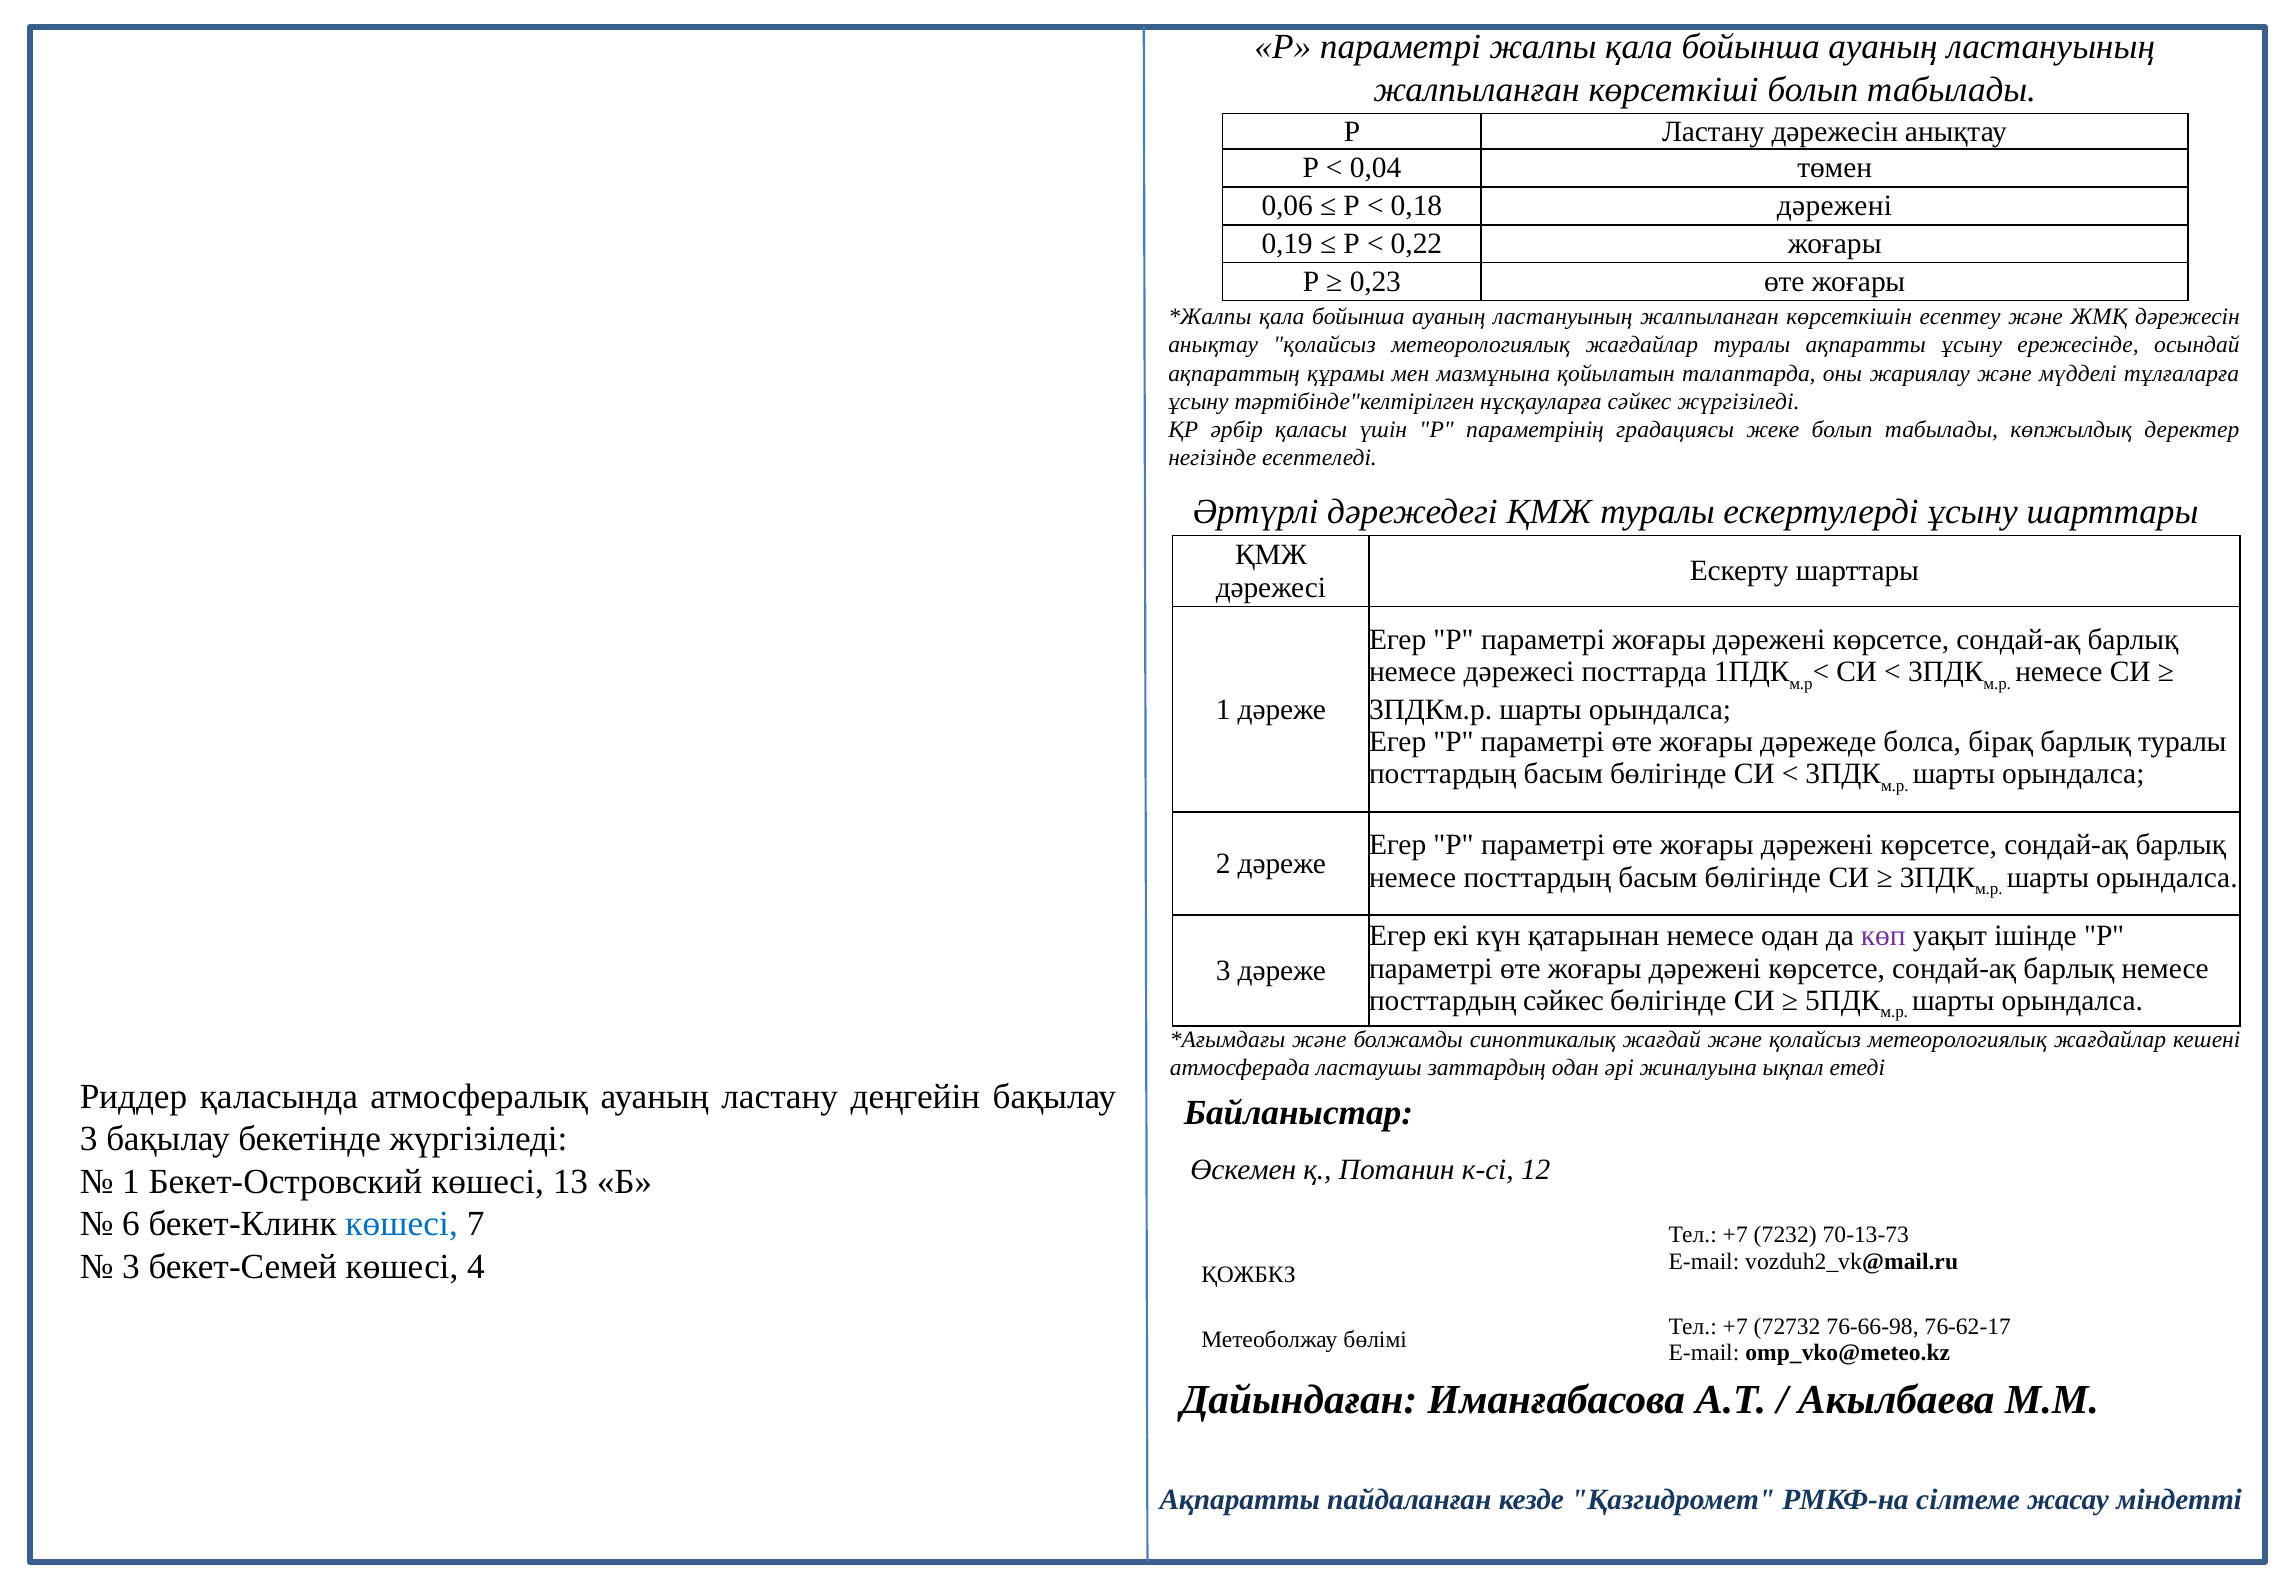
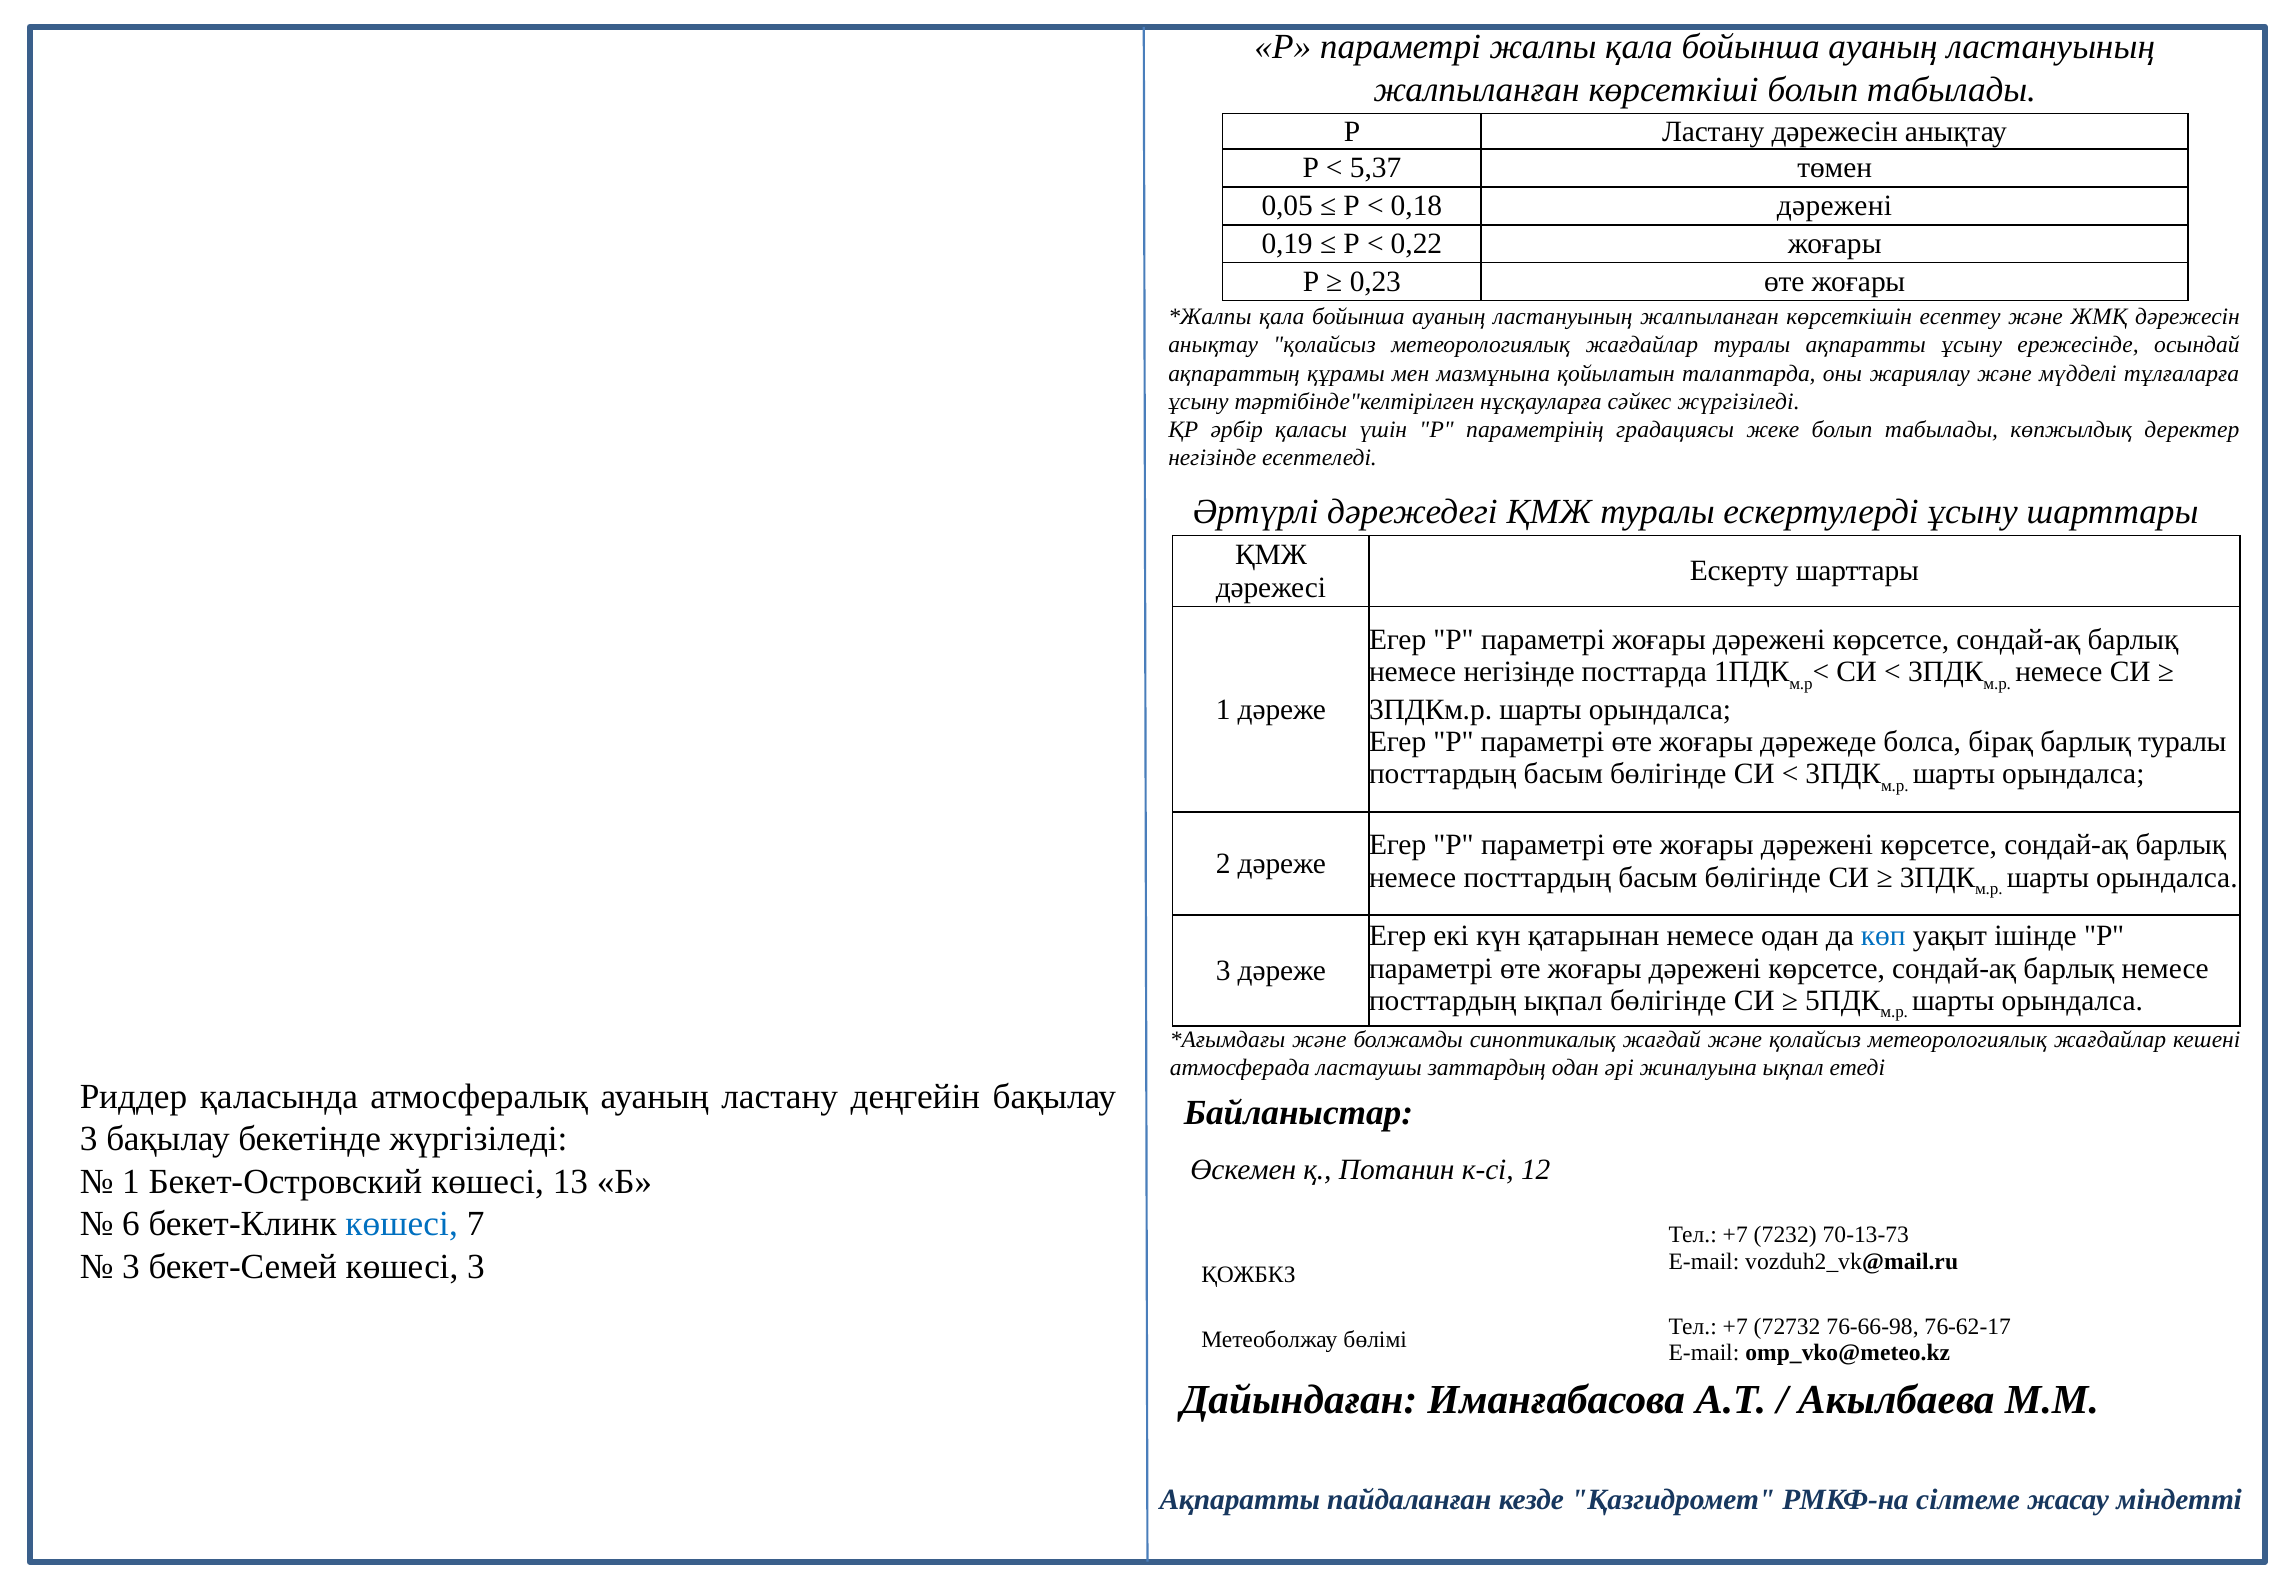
0,04: 0,04 -> 5,37 (1376, 168)
0,06: 0,06 -> 0,05 (1287, 206)
немесе дәрежесі: дәрежесі -> негізінде (1519, 672)
көп colour: purple -> blue (1883, 936)
посттардың сәйкес: сәйкес -> ықпал (1563, 1001)
көшесі 4: 4 -> 3 (476, 1266)
